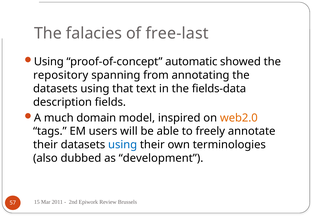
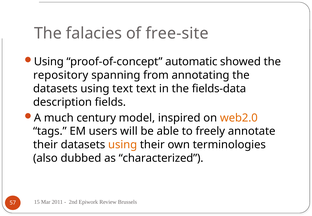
free-last: free-last -> free-site (177, 33)
using that: that -> text (123, 89)
domain: domain -> century (96, 118)
using colour: blue -> orange (123, 145)
development: development -> characterized (161, 158)
